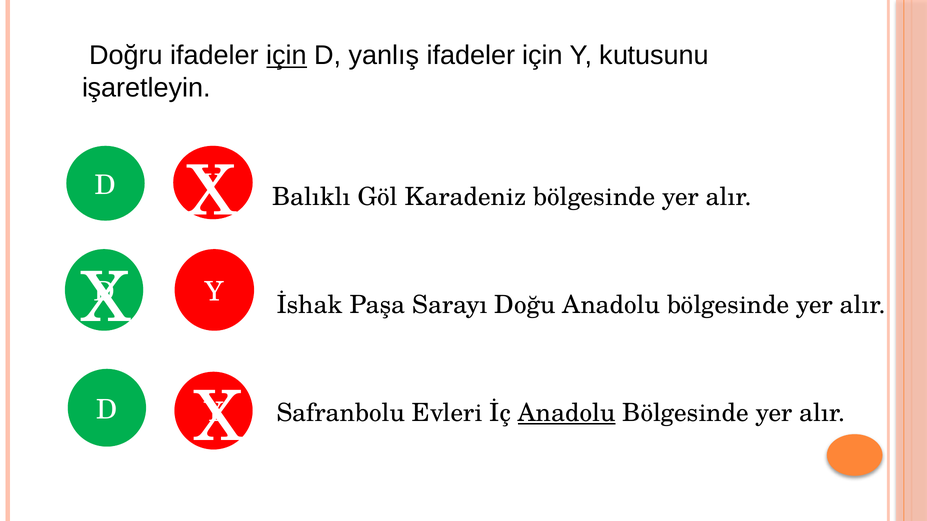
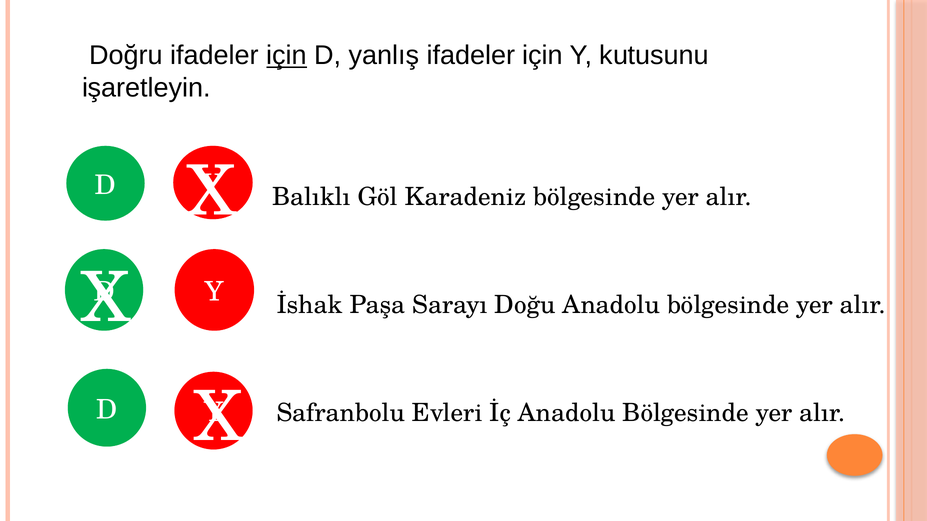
Anadolu underline: present -> none (567, 413)
